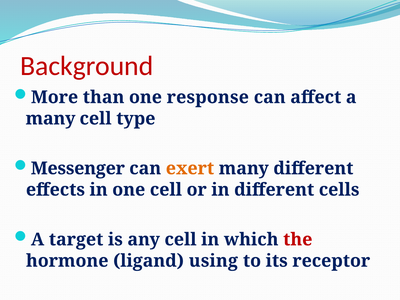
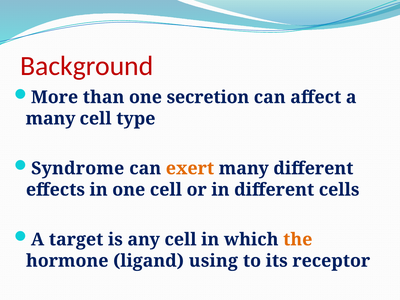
response: response -> secretion (208, 97)
Messenger: Messenger -> Syndrome (78, 168)
the colour: red -> orange (298, 240)
